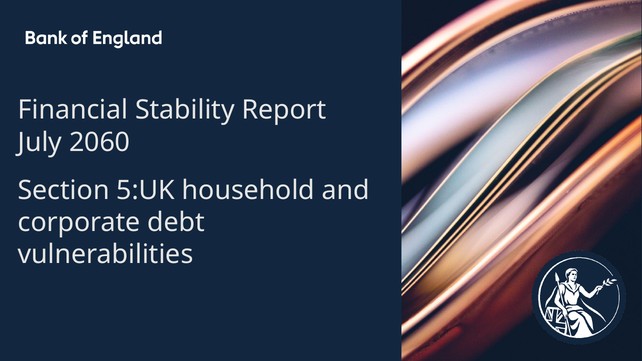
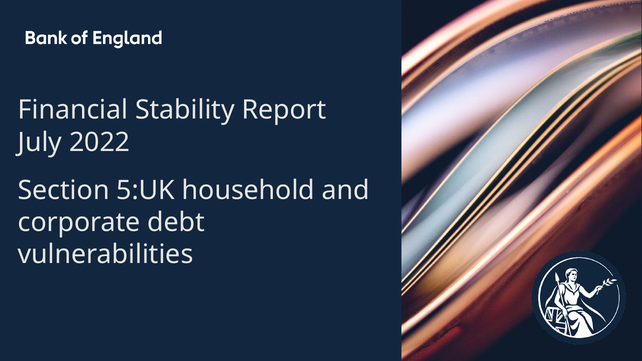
2060: 2060 -> 2022 (100, 142)
